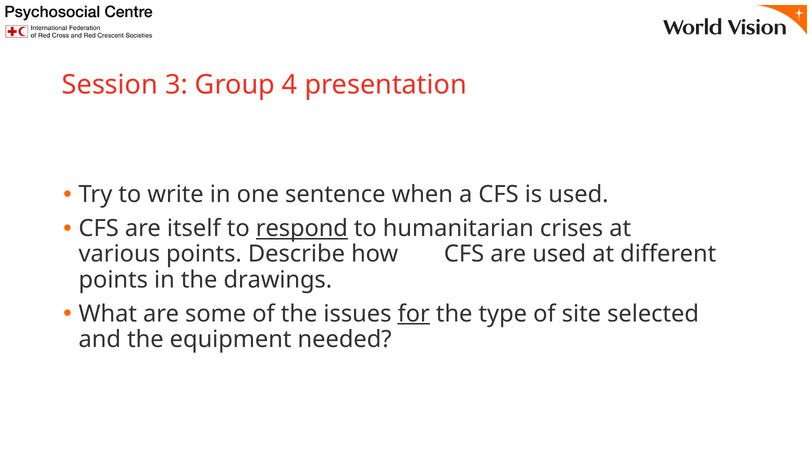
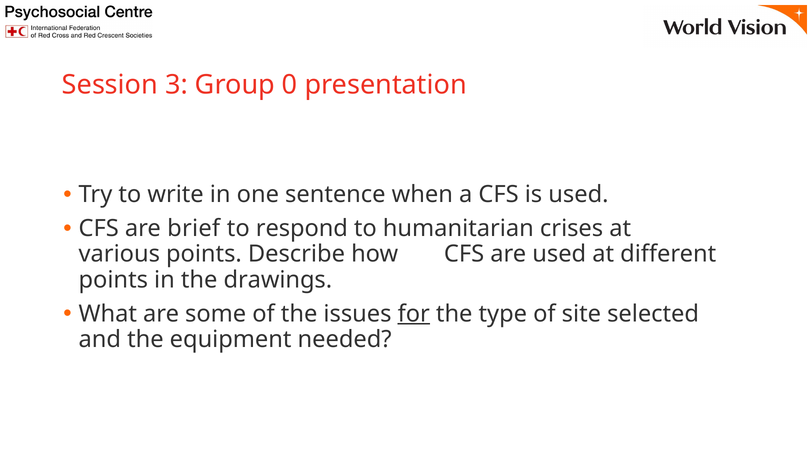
4: 4 -> 0 (290, 85)
itself: itself -> brief (194, 228)
respond underline: present -> none (302, 228)
